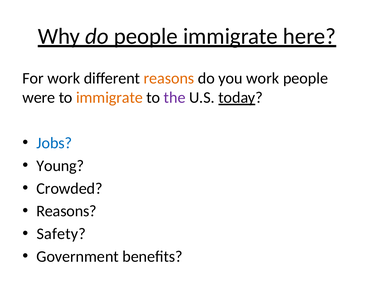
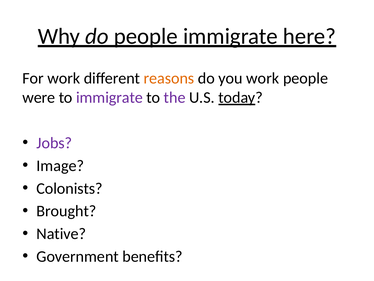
immigrate colour: orange -> purple (109, 97)
Jobs colour: blue -> purple (54, 143)
Young: Young -> Image (60, 165)
Crowded: Crowded -> Colonists (70, 188)
Reasons: Reasons -> Brought (66, 211)
Safety: Safety -> Native (61, 233)
